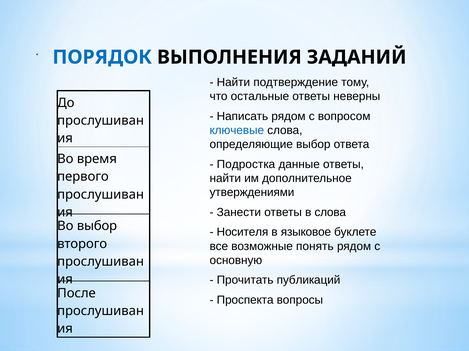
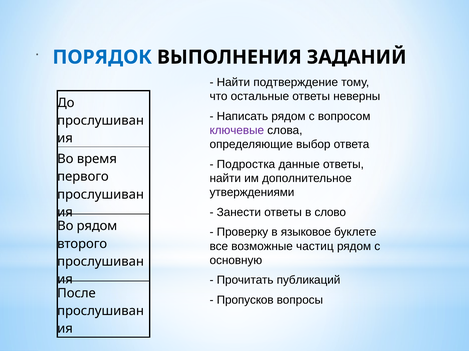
ключевые colour: blue -> purple (237, 131)
в слова: слова -> слово (330, 213)
Во выбор: выбор -> рядом (97, 226)
Носителя: Носителя -> Проверку (242, 233)
понять: понять -> частиц (315, 247)
Проспекта: Проспекта -> Пропусков (245, 301)
